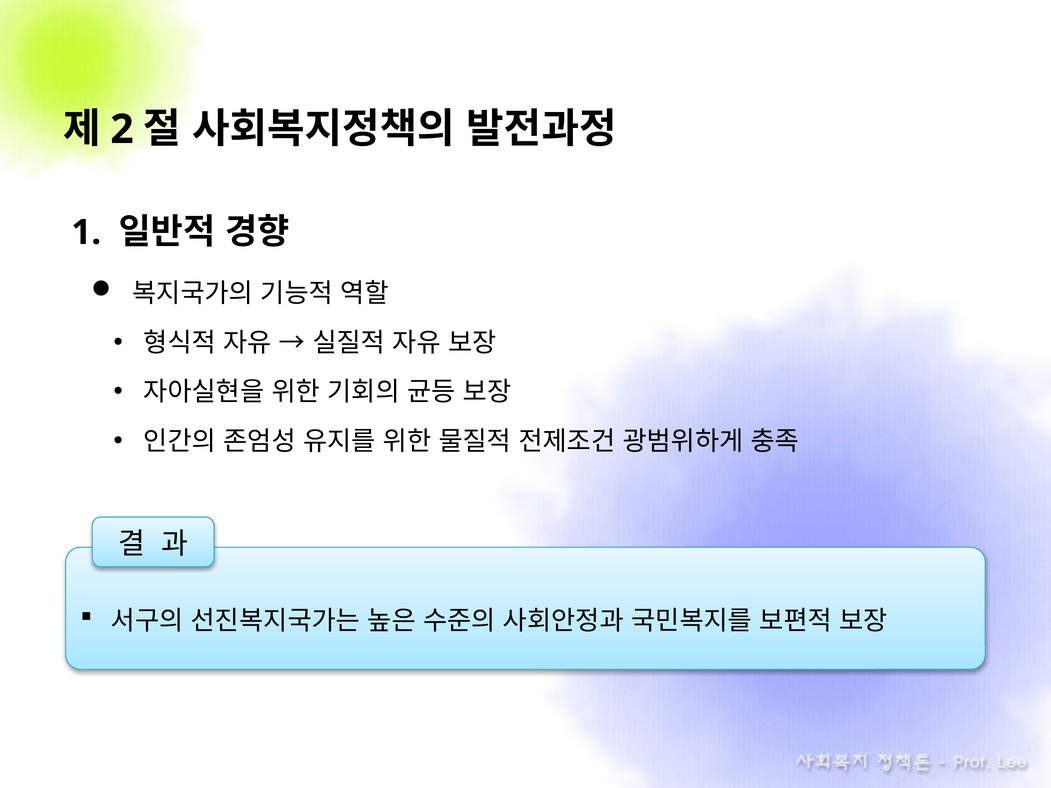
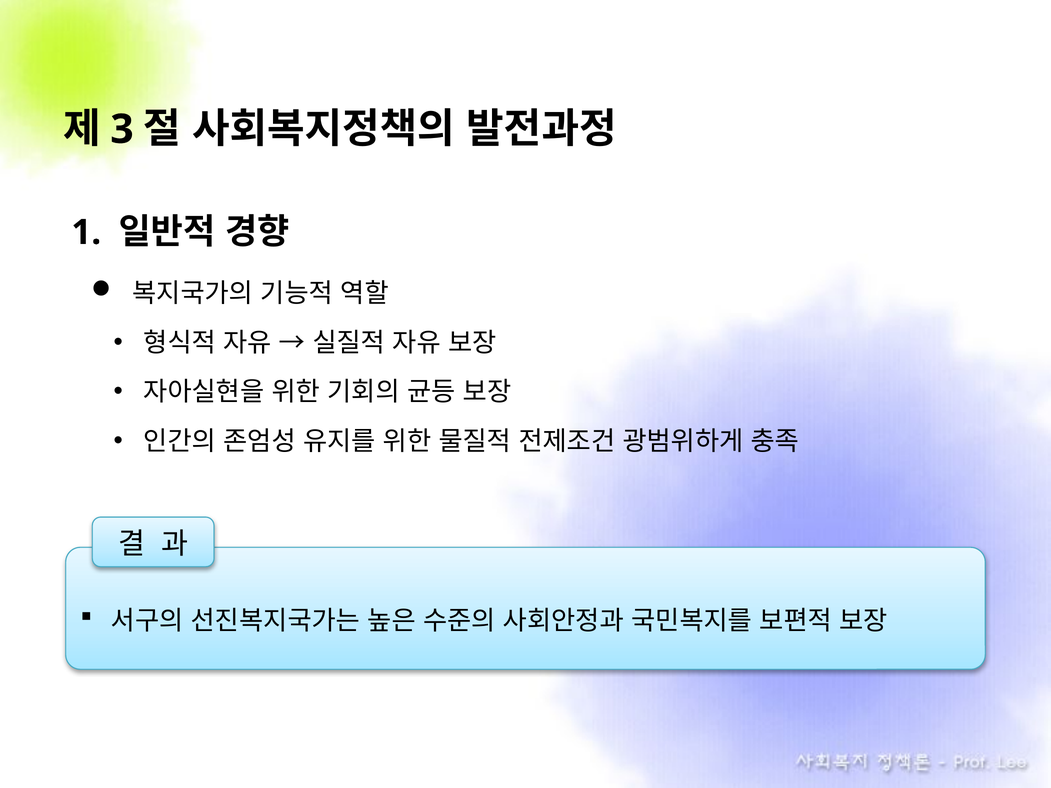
2: 2 -> 3 (122, 129)
